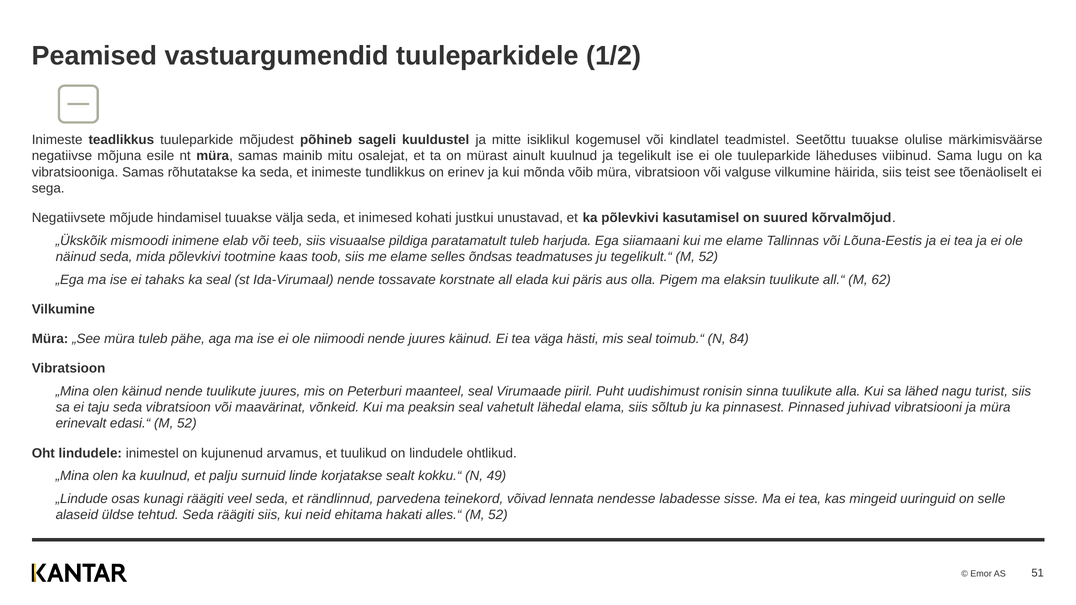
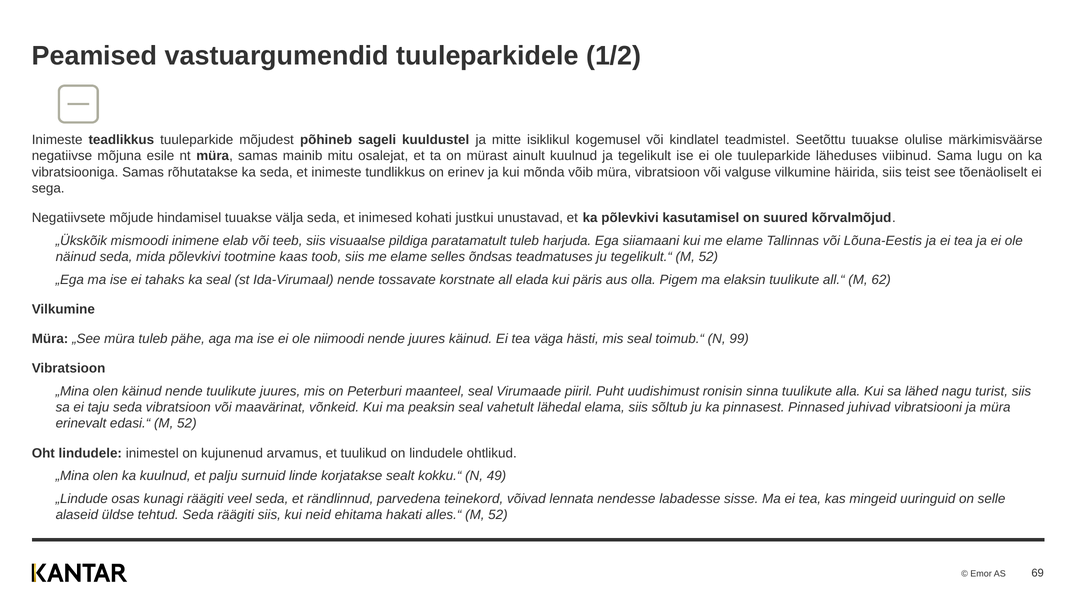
84: 84 -> 99 (739, 339)
51: 51 -> 69 (1038, 573)
